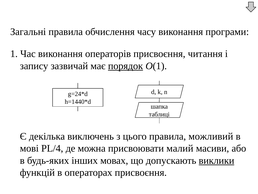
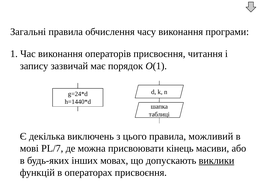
порядок underline: present -> none (125, 66)
PL/4: PL/4 -> PL/7 (52, 148)
малий: малий -> кінець (180, 148)
